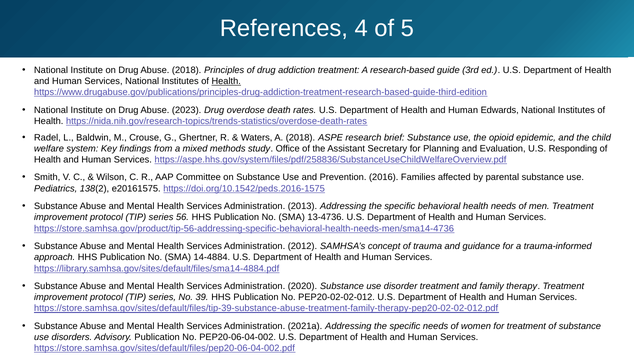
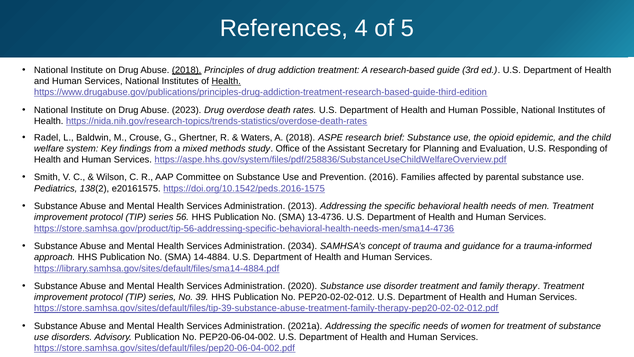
2018 underline: none -> present (187, 70)
Edwards: Edwards -> Possible (500, 110)
2012: 2012 -> 2034 (302, 246)
